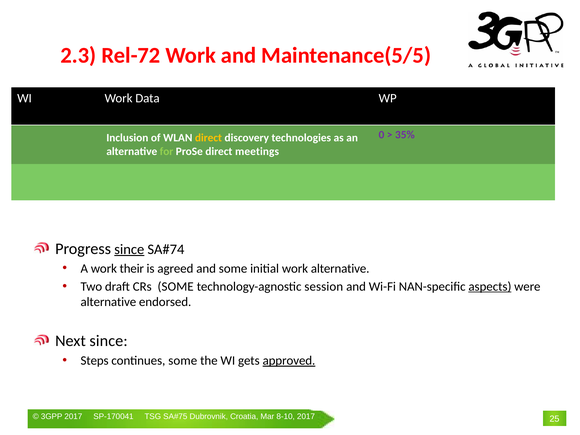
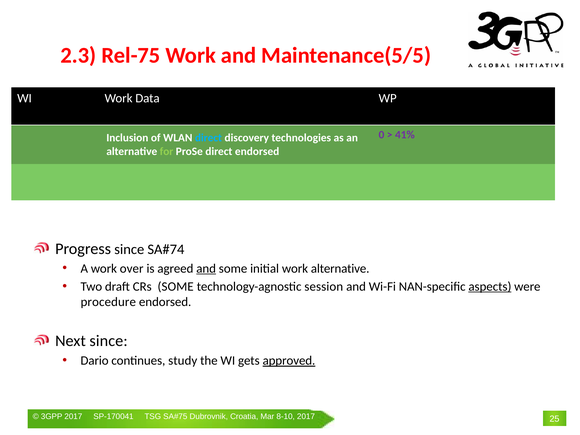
Rel-72: Rel-72 -> Rel-75 (131, 55)
35%: 35% -> 41% (405, 135)
direct colour: yellow -> light blue (208, 138)
direct meetings: meetings -> endorsed (257, 151)
since underline: present -> none (129, 249)
their: their -> over (132, 268)
and underline: none -> present (206, 268)
alternative: alternative -> procedure (108, 302)
Steps: Steps -> Dario (95, 361)
continues some: some -> study (183, 361)
